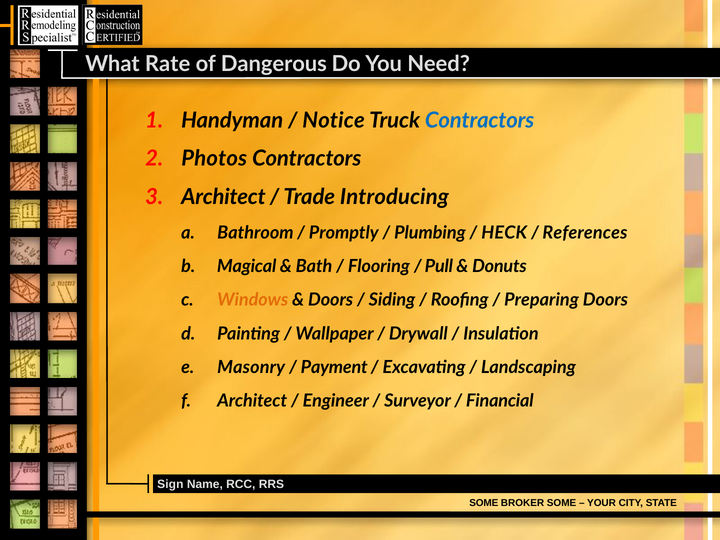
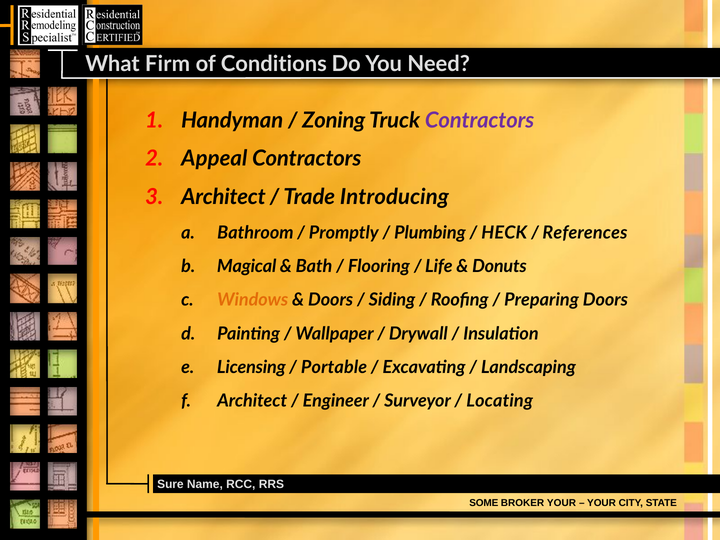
Rate: Rate -> Firm (168, 64)
Dangerous: Dangerous -> Conditions (274, 64)
Notice: Notice -> Zoning (334, 120)
Contractors colour: blue -> purple (480, 120)
Photos: Photos -> Appeal (214, 159)
Pull: Pull -> Life (439, 266)
Masonry: Masonry -> Licensing (251, 367)
Payment: Payment -> Portable (334, 367)
Financial: Financial -> Locating (500, 401)
Sign: Sign -> Sure (170, 484)
SOME: SOME -> YOUR (561, 503)
